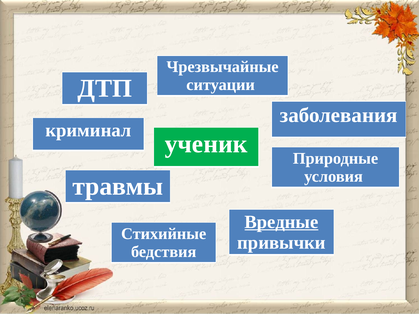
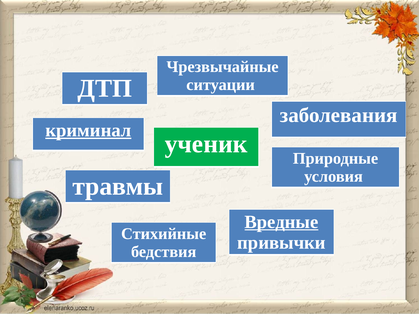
криминал underline: none -> present (88, 130)
